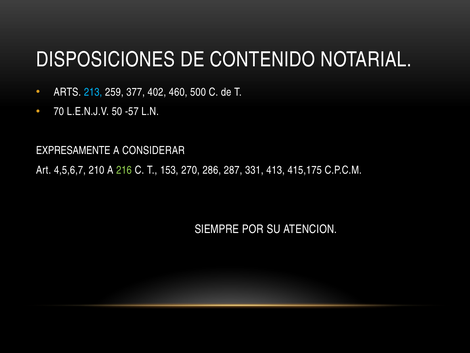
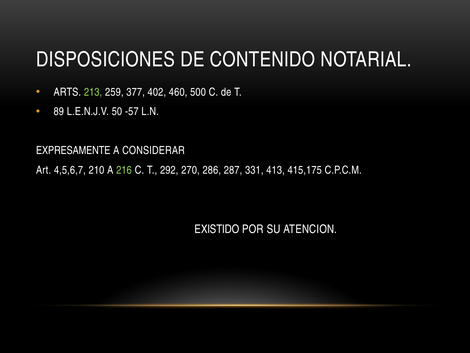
213 colour: light blue -> light green (93, 92)
70: 70 -> 89 (59, 112)
153: 153 -> 292 (169, 170)
SIEMPRE: SIEMPRE -> EXISTIDO (217, 229)
